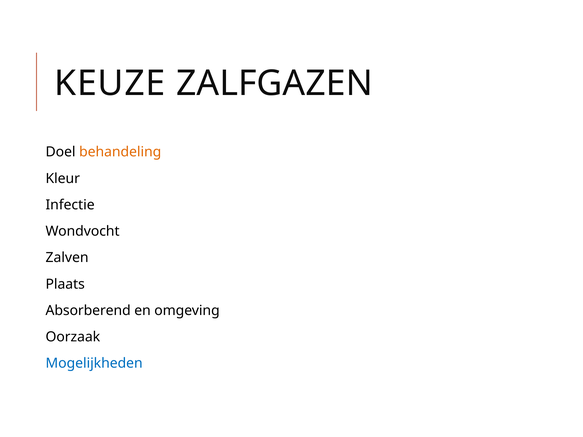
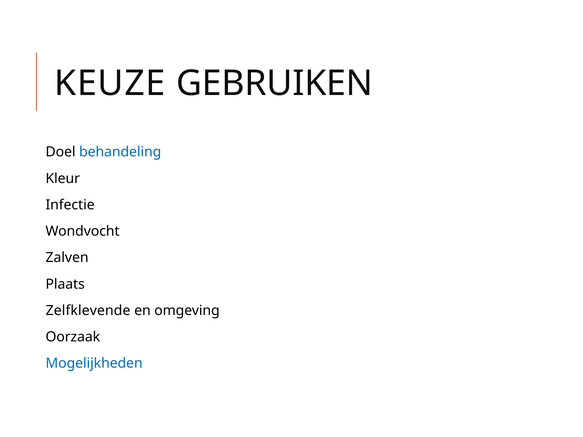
ZALFGAZEN: ZALFGAZEN -> GEBRUIKEN (275, 84)
behandeling colour: orange -> blue (120, 152)
Absorberend: Absorberend -> Zelfklevende (88, 311)
